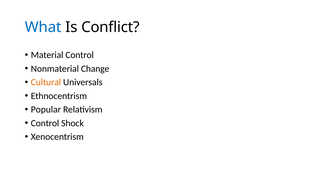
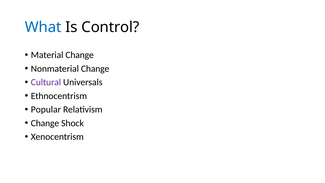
Conflict: Conflict -> Control (110, 27)
Material Control: Control -> Change (80, 55)
Cultural colour: orange -> purple (46, 82)
Control: Control -> Change (45, 123)
